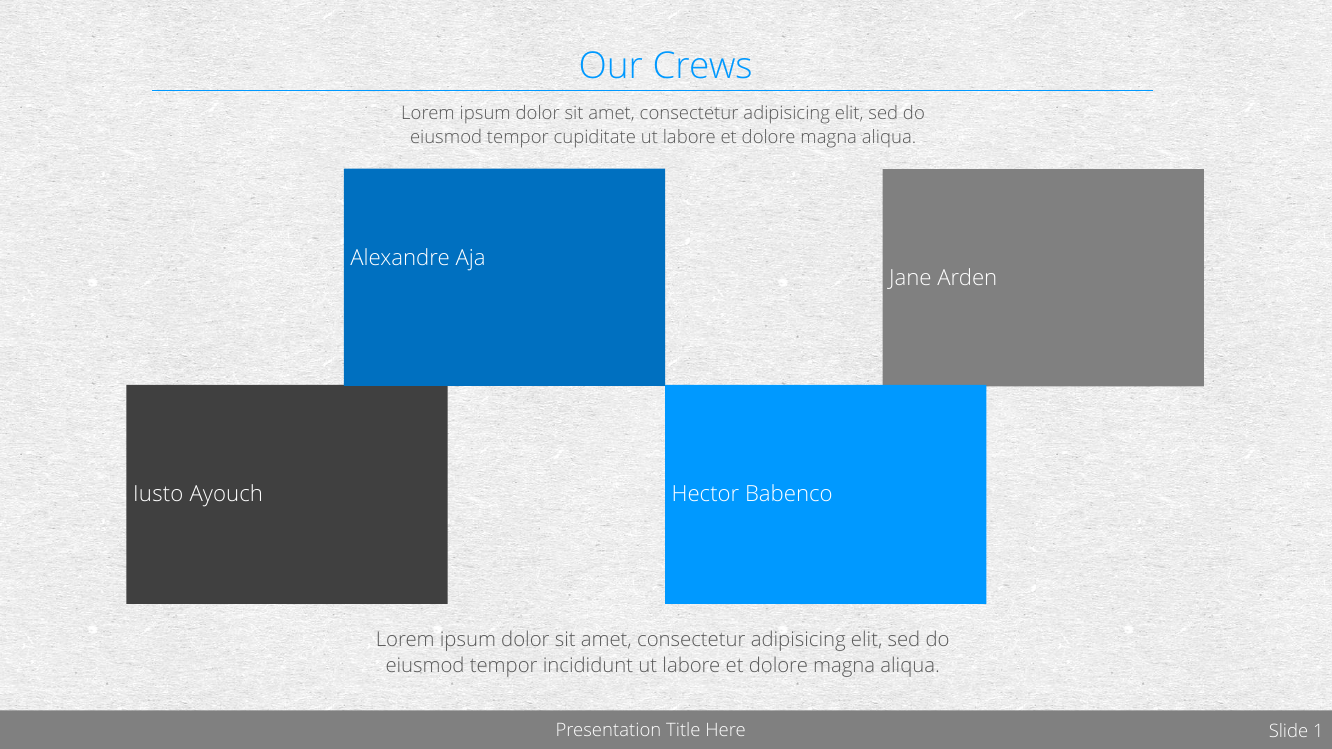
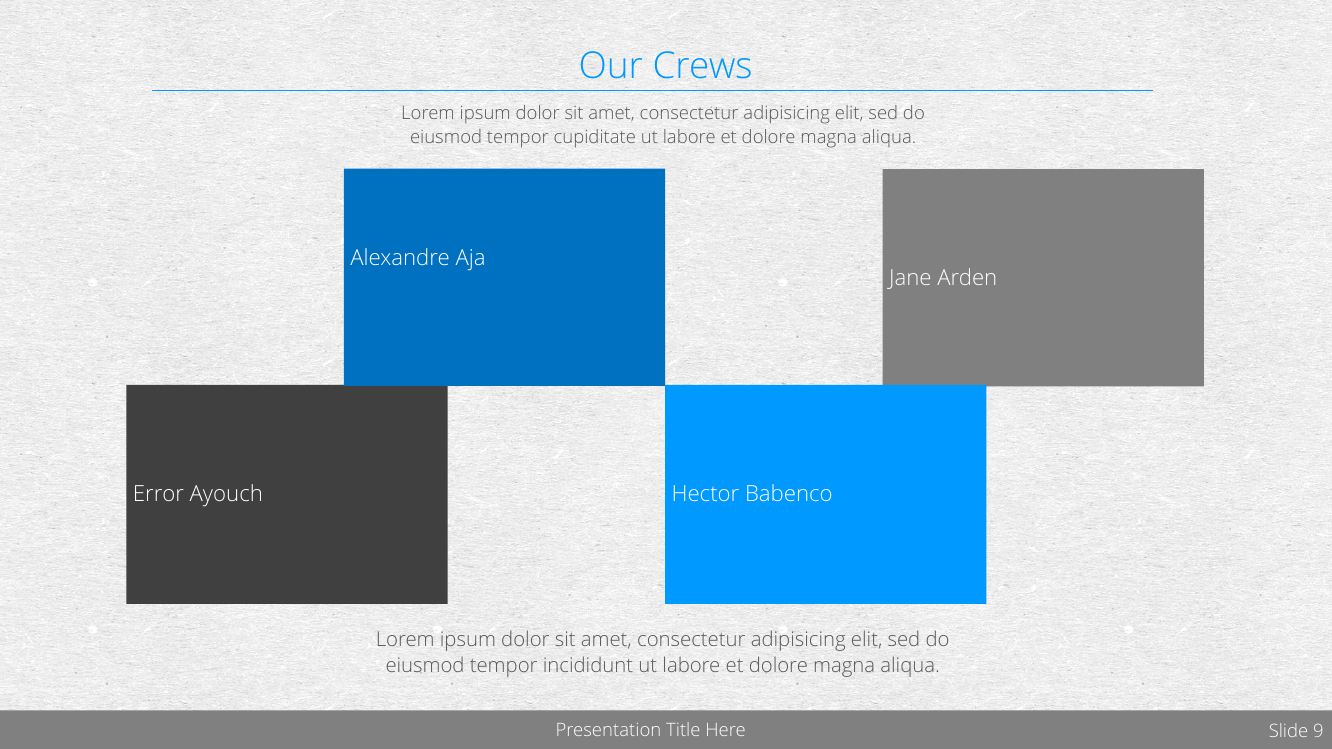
Iusto: Iusto -> Error (158, 495)
1: 1 -> 9 (1318, 732)
